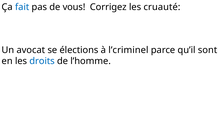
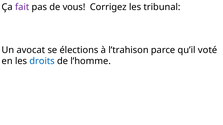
fait colour: blue -> purple (22, 7)
cruauté: cruauté -> tribunal (162, 7)
l’criminel: l’criminel -> l’trahison (128, 50)
sont: sont -> voté (208, 50)
